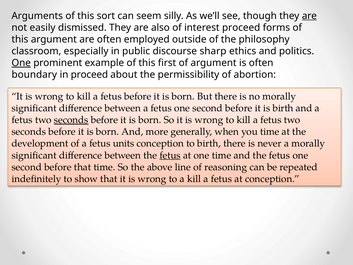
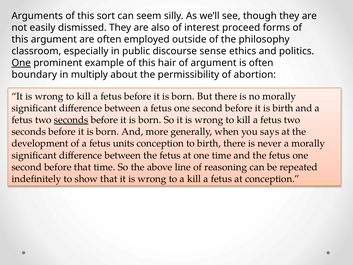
are underline: present -> none (309, 16)
sharp: sharp -> sense (213, 51)
first: first -> hair (167, 63)
in proceed: proceed -> multiply (89, 75)
you time: time -> says (270, 132)
fetus underline: present -> none (170, 155)
